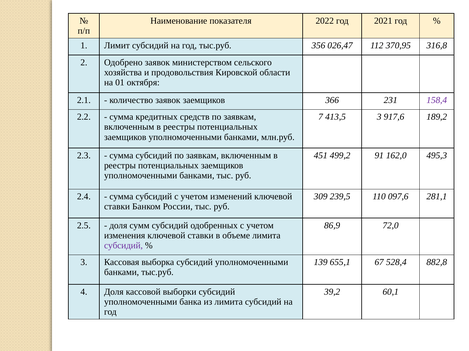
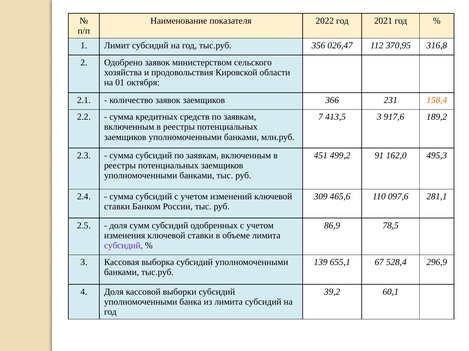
158,4 colour: purple -> orange (437, 100)
239,5: 239,5 -> 465,6 (340, 197)
72,0: 72,0 -> 78,5 (391, 226)
882,8: 882,8 -> 296,9 (437, 263)
